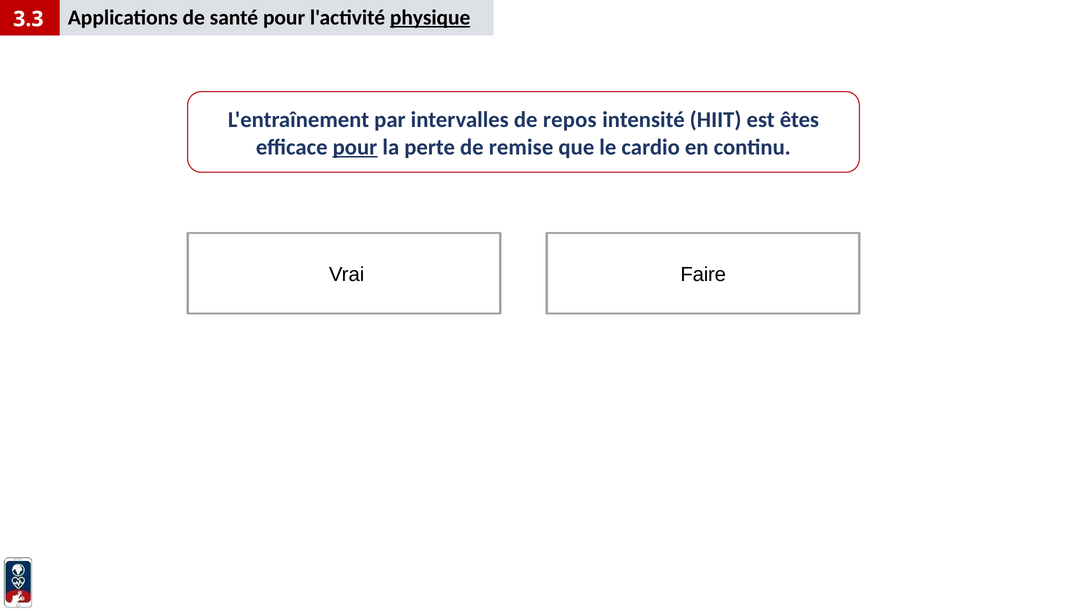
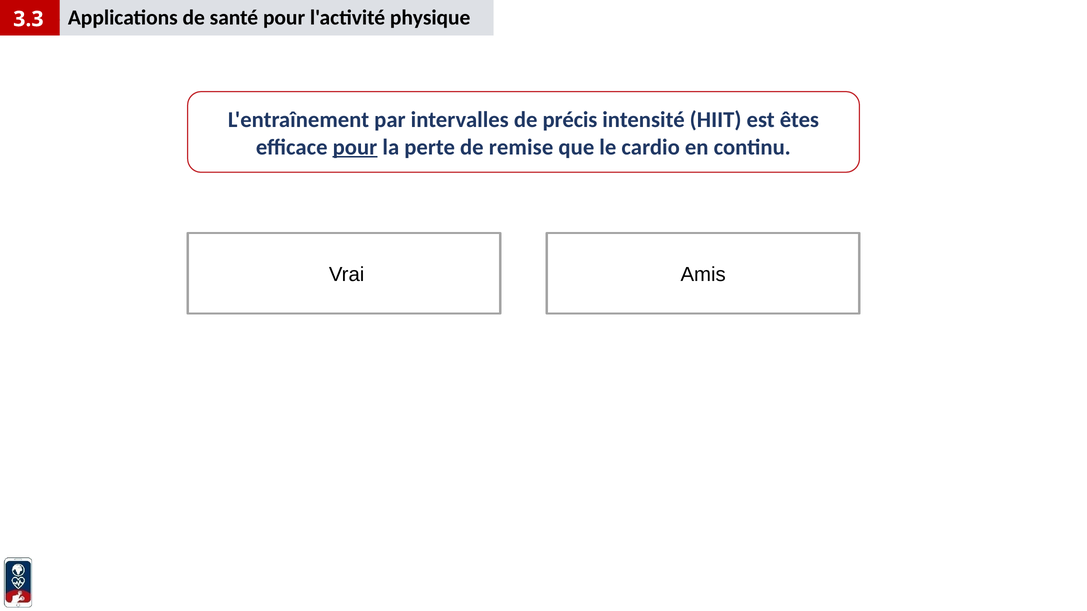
physique underline: present -> none (430, 18)
repos: repos -> précis (570, 120)
Faire: Faire -> Amis (703, 275)
